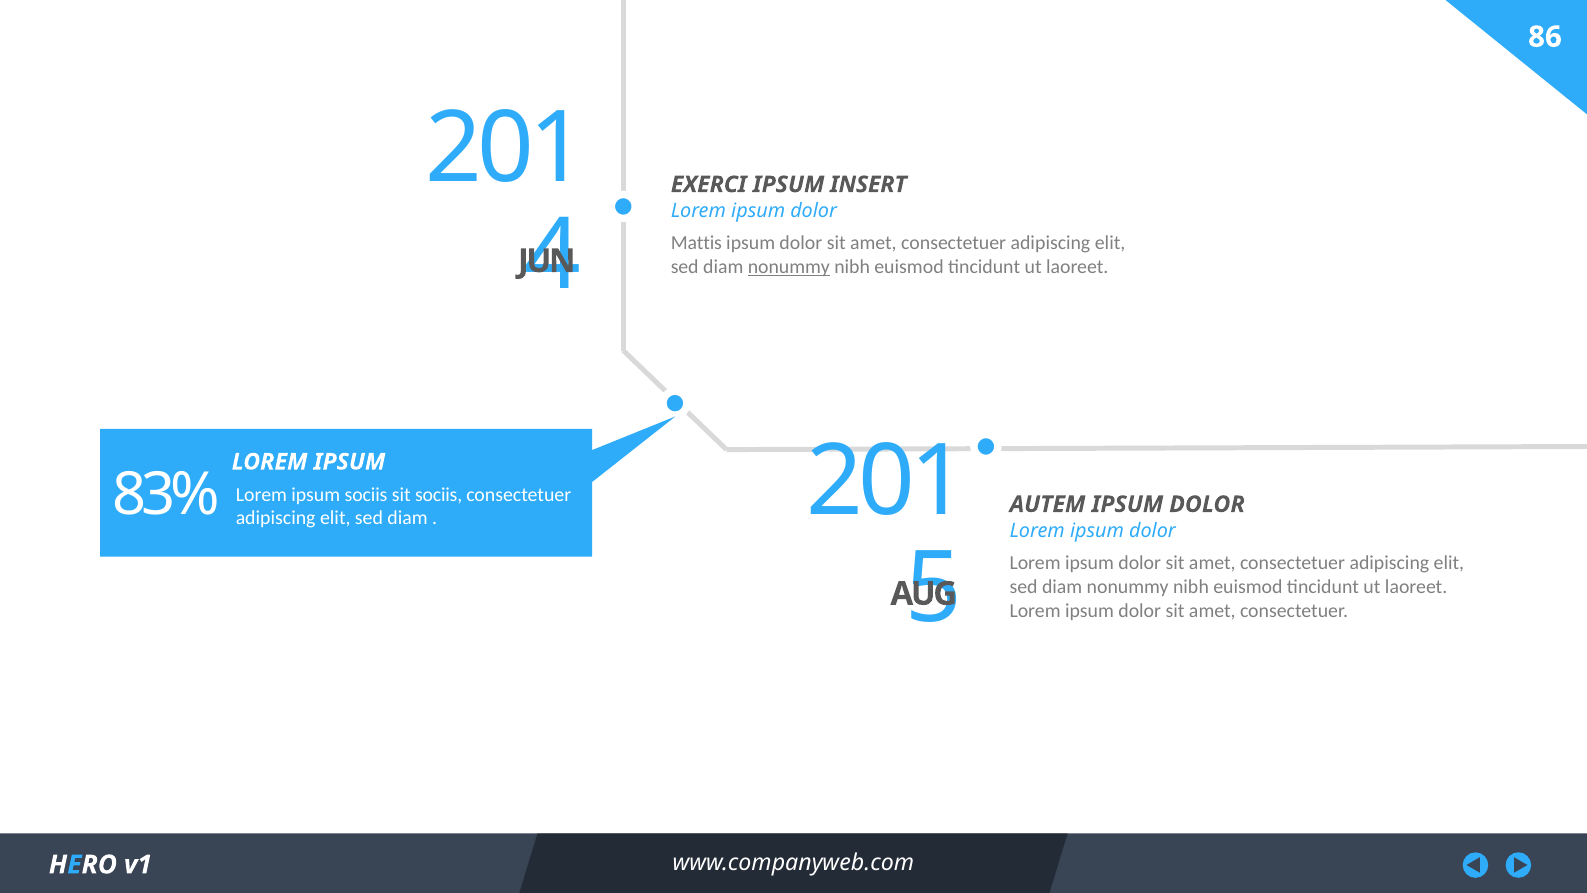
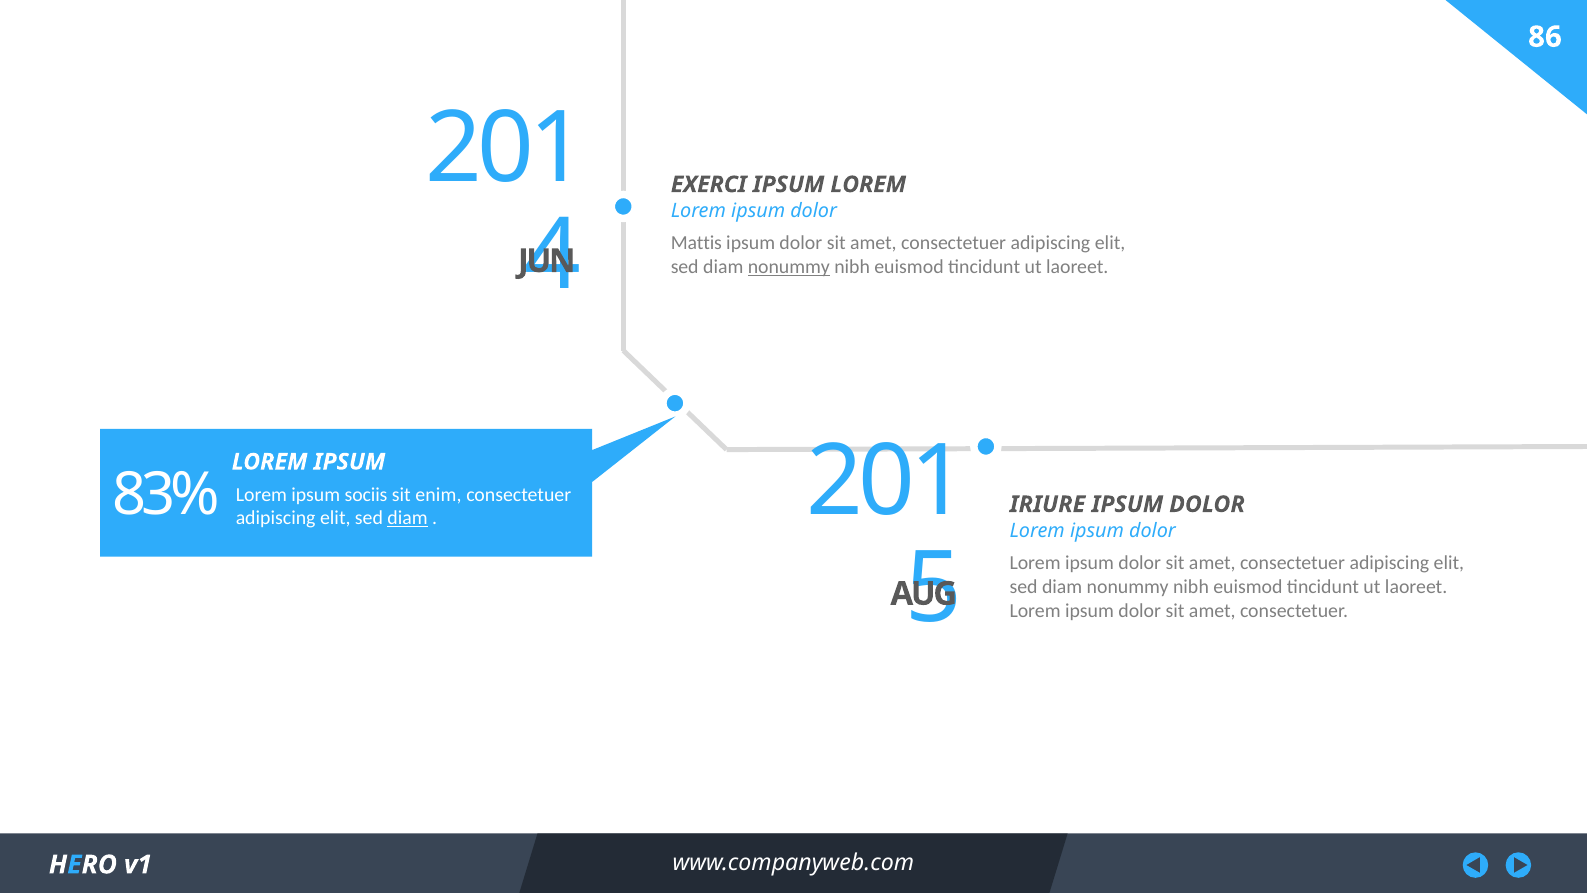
IPSUM INSERT: INSERT -> LOREM (868, 184)
sit sociis: sociis -> enim (438, 494)
AUTEM: AUTEM -> IRIURE (1047, 504)
diam underline: none -> present (408, 518)
